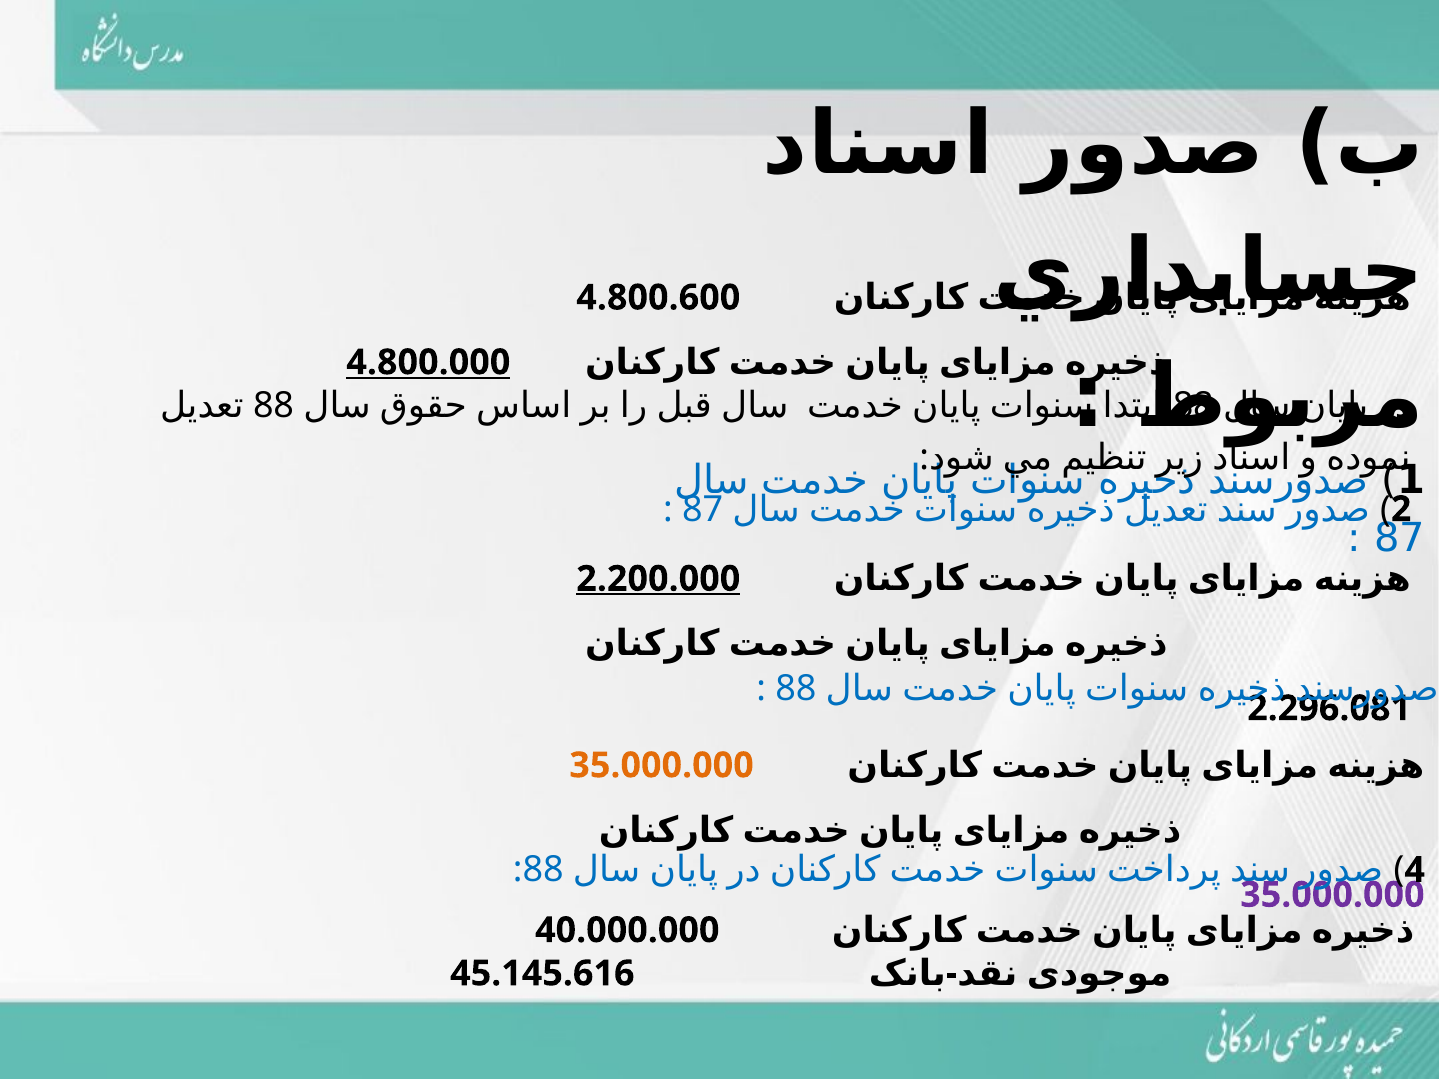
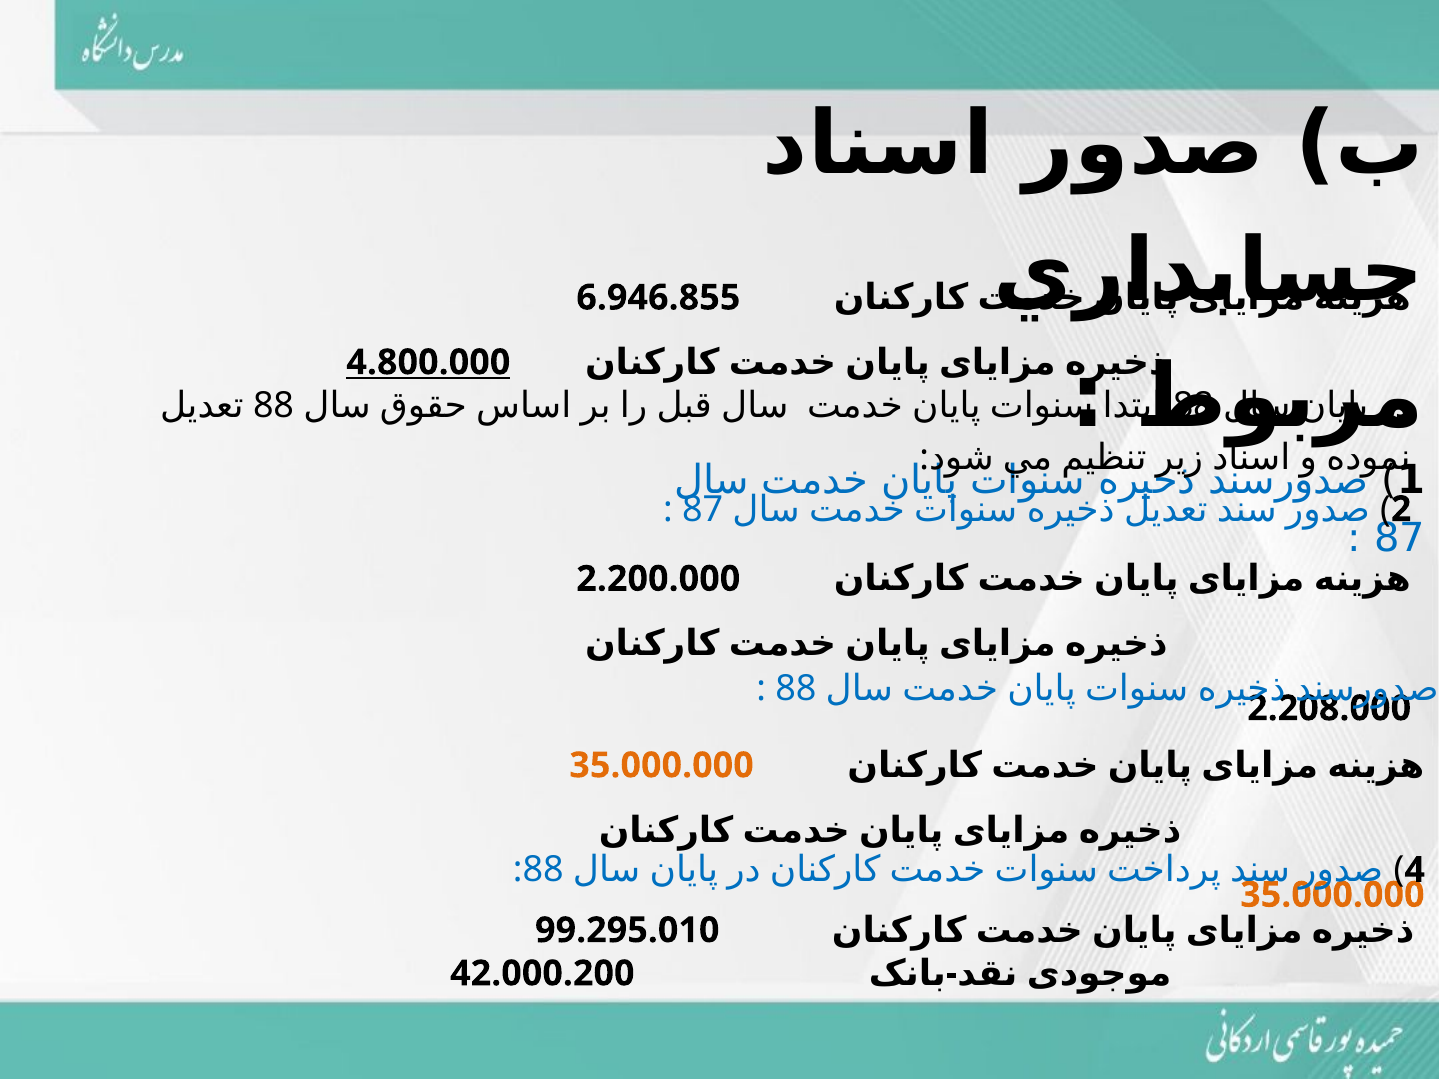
4.800.600: 4.800.600 -> 6.946.855 (658, 298)
2.200.000 underline: present -> none (658, 579)
2.296.081: 2.296.081 -> 2.208.000 (1329, 709)
35.000.000 colour: purple -> orange (1332, 895)
40.000.000: 40.000.000 -> 99.295.010 (627, 931)
45.145.616: 45.145.616 -> 42.000.200 (542, 974)
